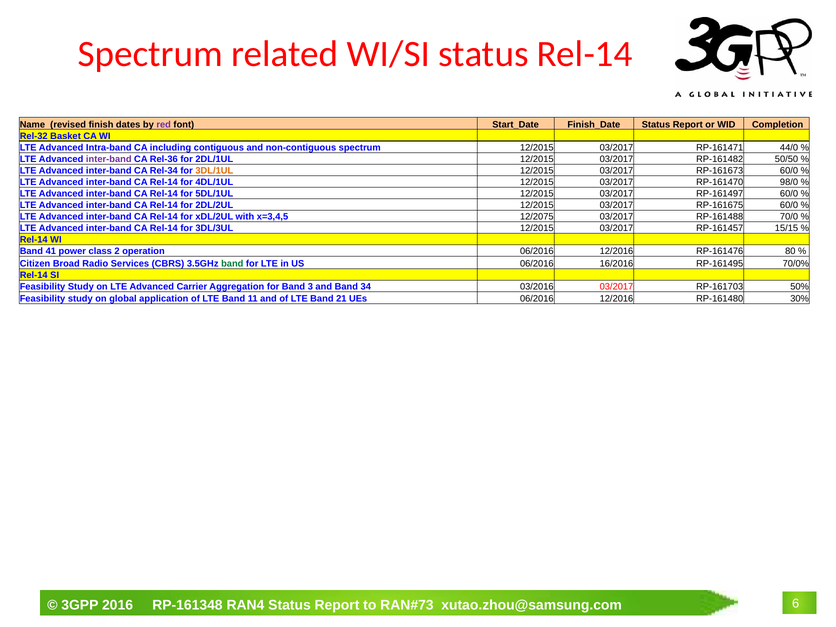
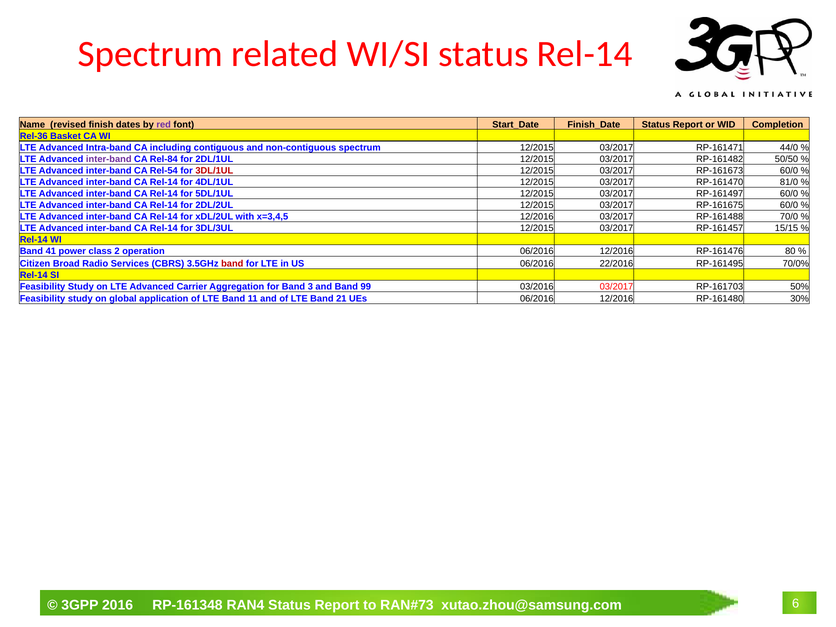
Rel-32: Rel-32 -> Rel-36 (34, 136)
Rel-36: Rel-36 -> Rel-84 (164, 159)
Rel-34: Rel-34 -> Rel-54 (164, 171)
3DL/1UL colour: orange -> red (214, 171)
98/0: 98/0 -> 81/0 (789, 182)
x=3,4,5 12/2075: 12/2075 -> 12/2016 (537, 217)
band colour: green -> red (232, 264)
16/2016: 16/2016 -> 22/2016 (616, 264)
34: 34 -> 99 (366, 287)
